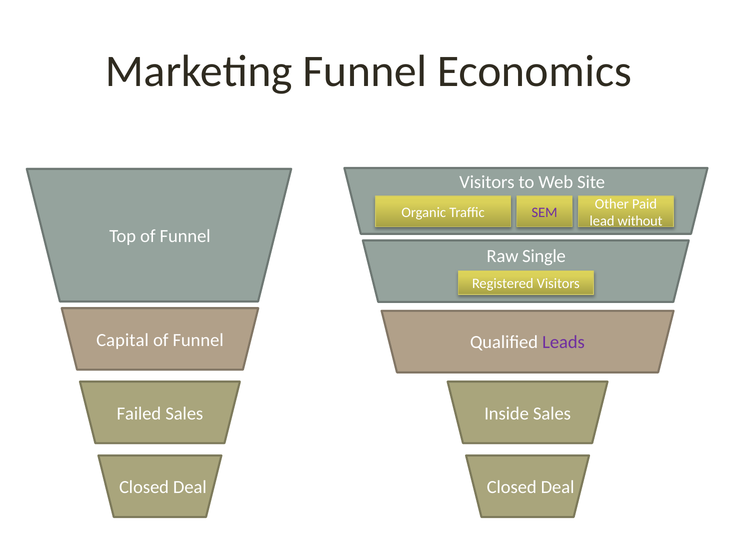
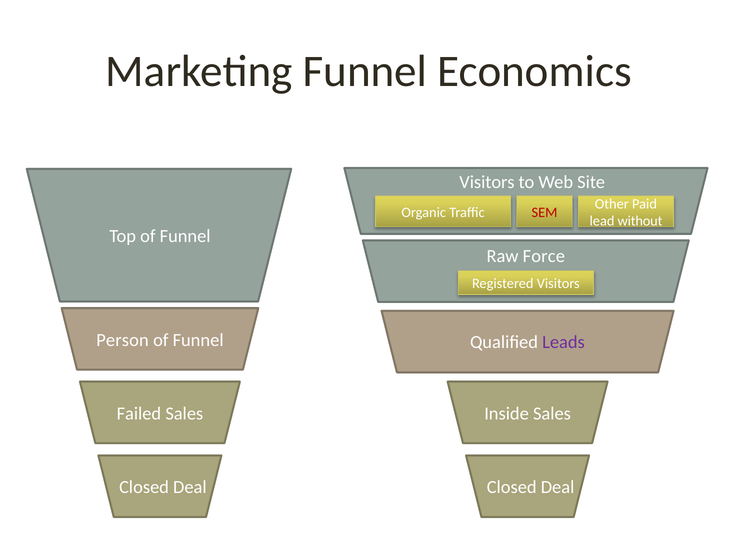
SEM colour: purple -> red (544, 212)
Single: Single -> Force (544, 256)
Capital: Capital -> Person (123, 340)
